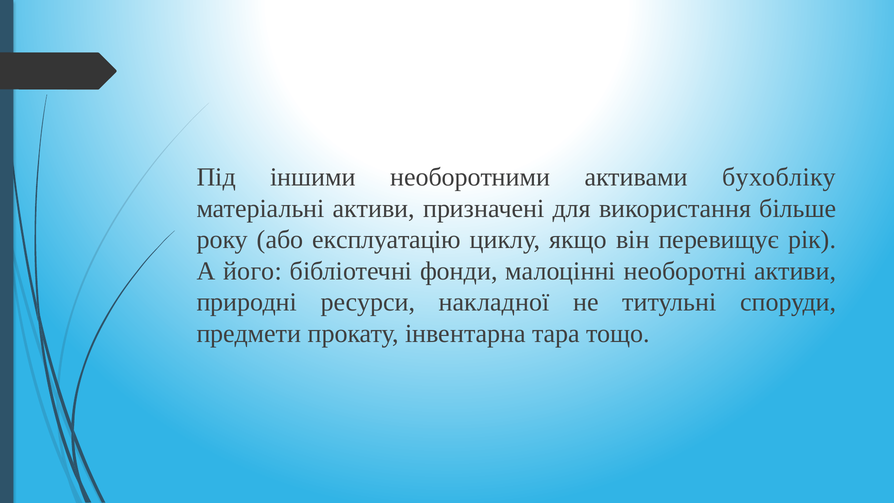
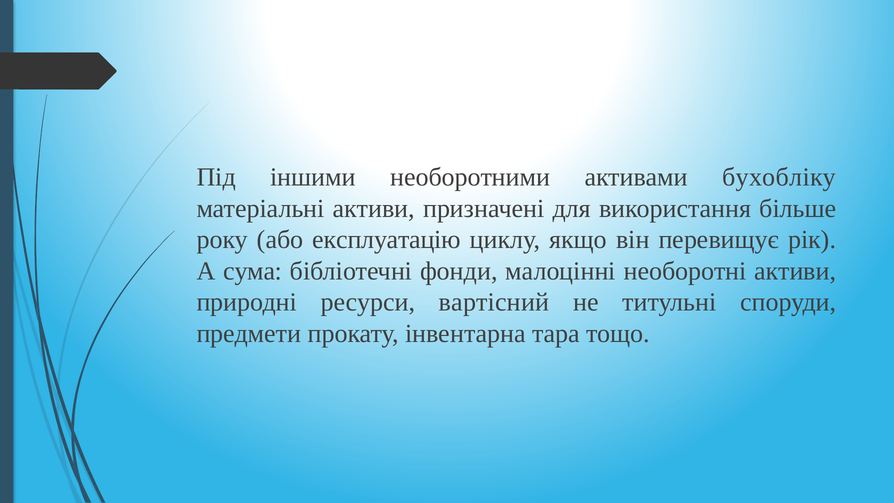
його: його -> сума (253, 271)
накладної: накладної -> вартісний (494, 302)
